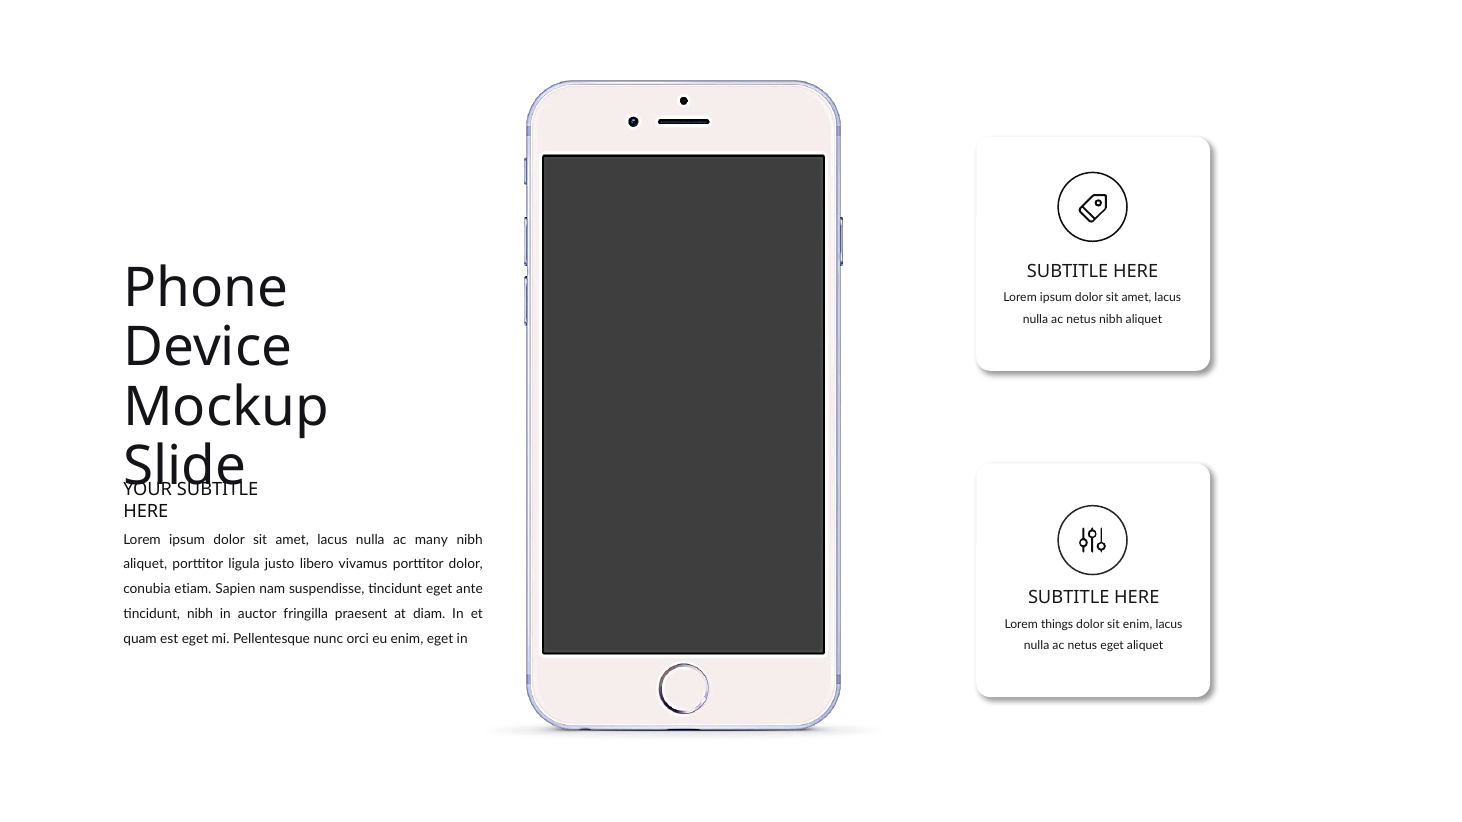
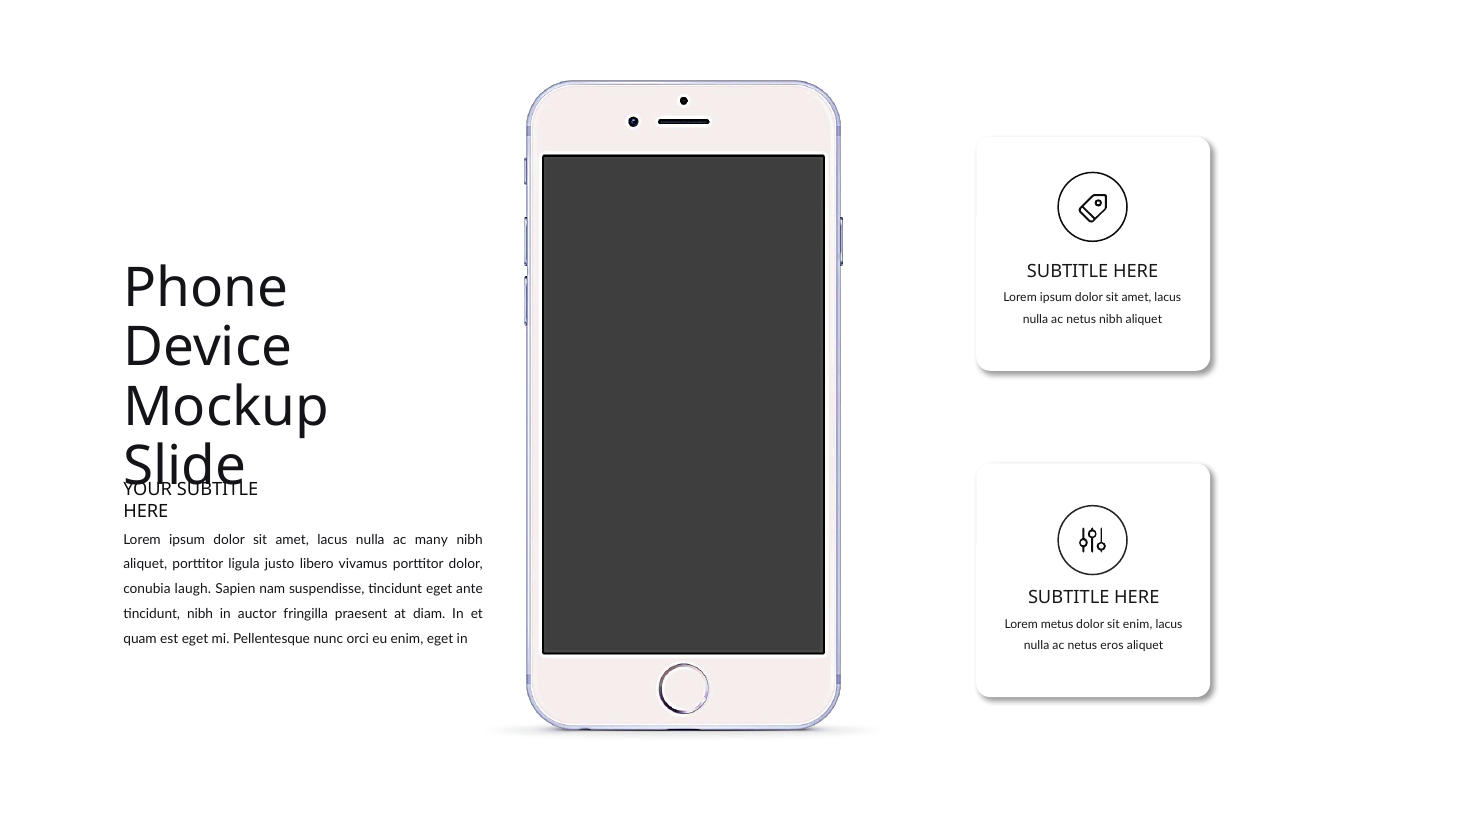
etiam: etiam -> laugh (193, 589)
things: things -> metus (1057, 624)
netus eget: eget -> eros (1112, 646)
